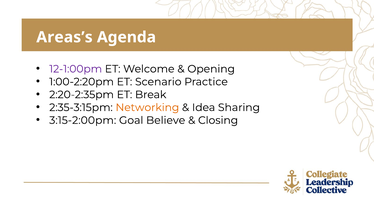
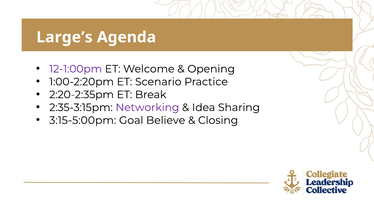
Areas’s: Areas’s -> Large’s (64, 37)
Networking colour: orange -> purple (147, 108)
3:15-2:00pm: 3:15-2:00pm -> 3:15-5:00pm (83, 121)
